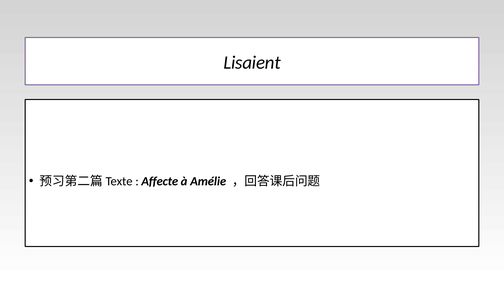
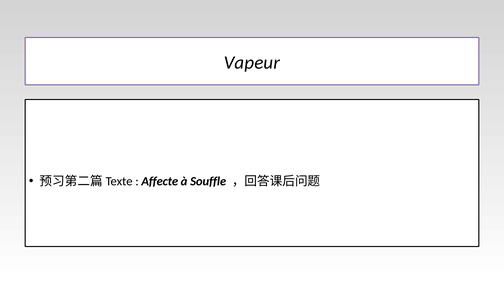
Lisaient: Lisaient -> Vapeur (252, 62)
Amélie: Amélie -> Souffle (208, 181)
